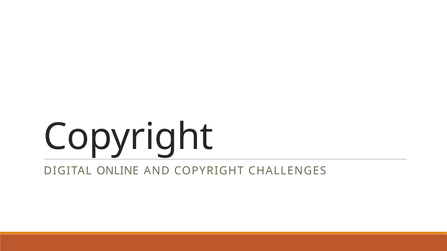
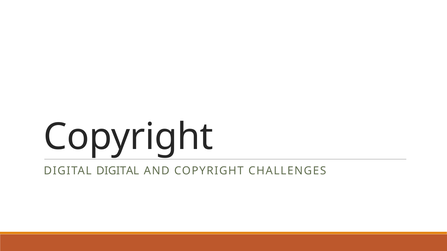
DIGITAL ONLINE: ONLINE -> DIGITAL (118, 171)
